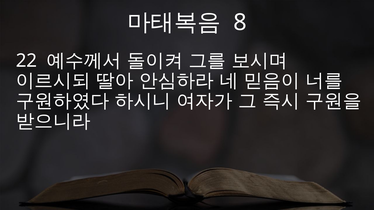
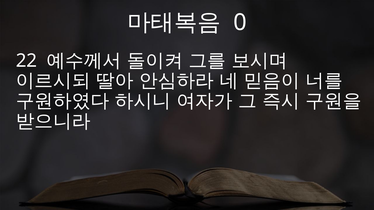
8: 8 -> 0 (240, 23)
